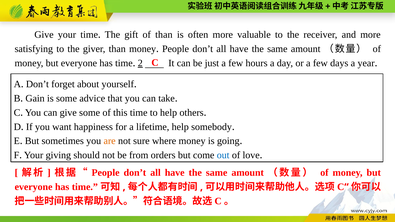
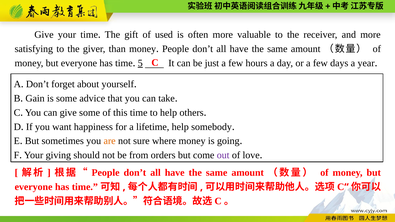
of than: than -> used (164, 35)
2: 2 -> 5 (140, 63)
out colour: blue -> purple (223, 155)
